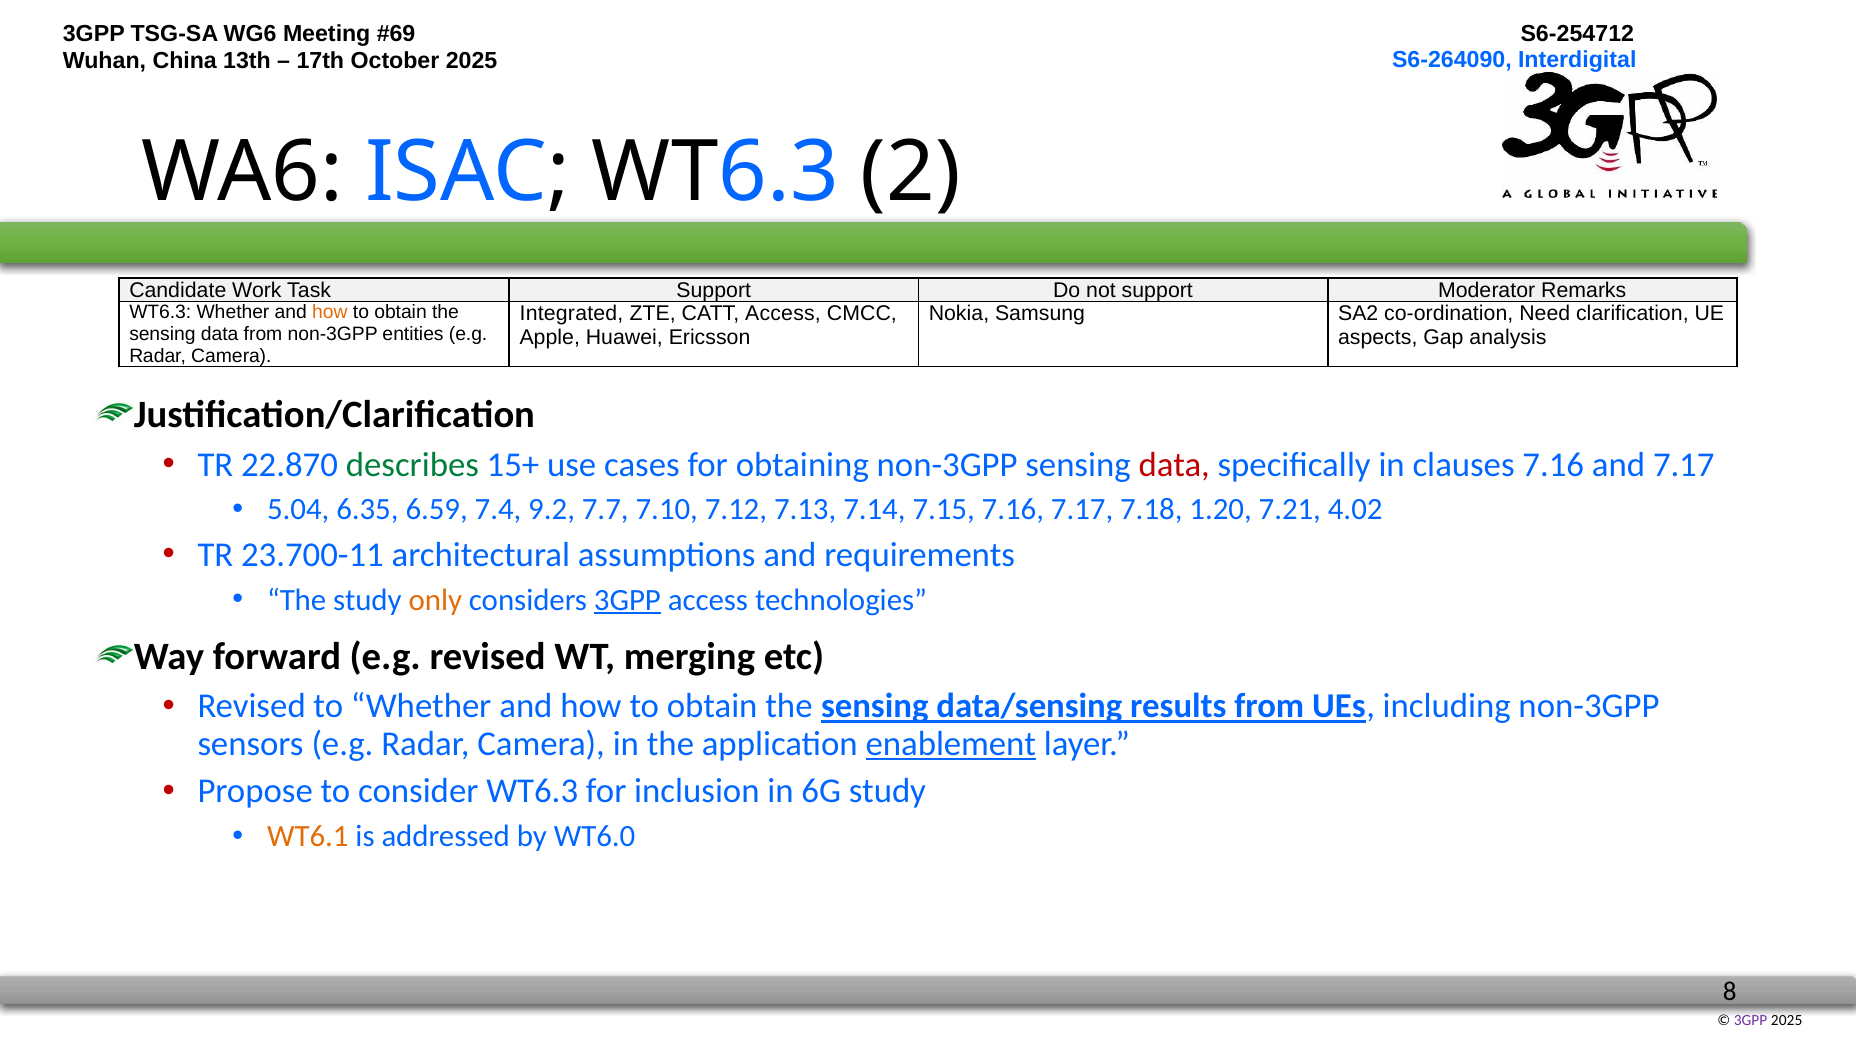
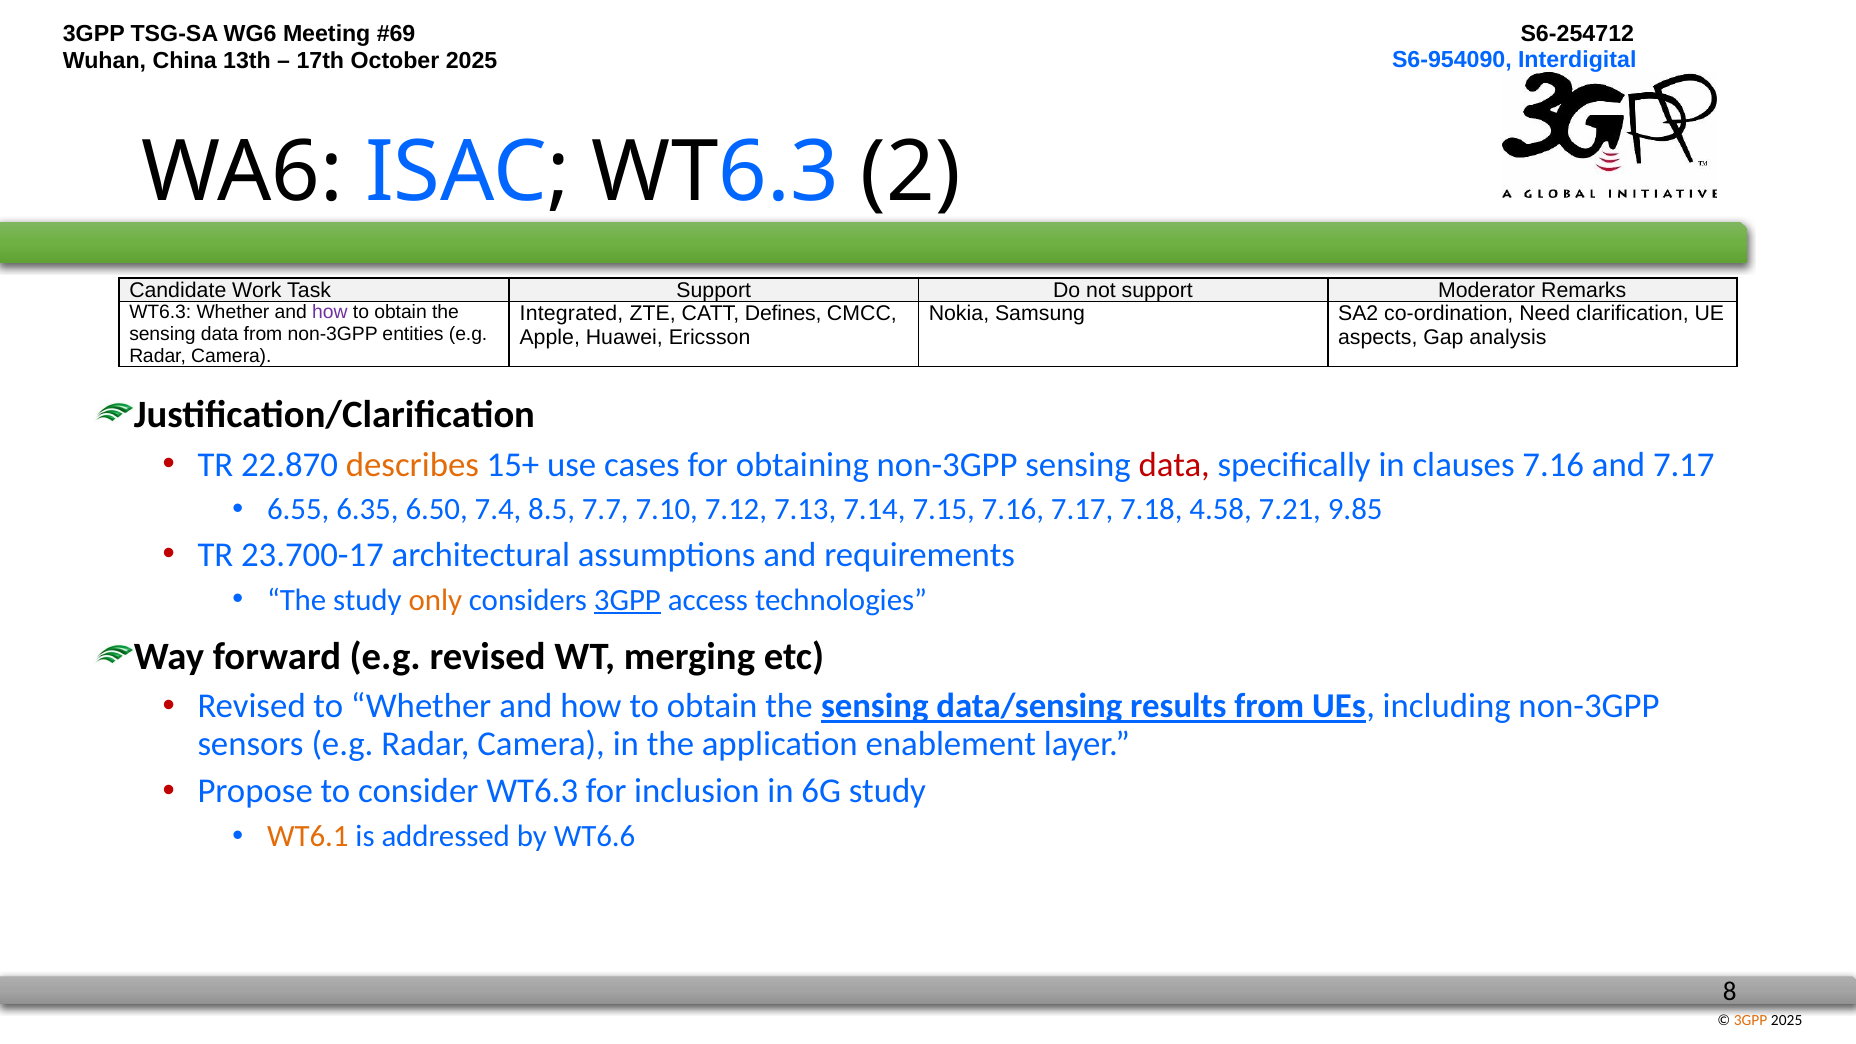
S6-264090: S6-264090 -> S6-954090 (1452, 60)
how colour: orange -> purple (330, 313)
CATT Access: Access -> Defines (783, 314)
describes colour: green -> orange (412, 465)
5.04: 5.04 -> 6.55 (298, 510)
6.59: 6.59 -> 6.50 (437, 510)
9.2: 9.2 -> 8.5 (552, 510)
1.20: 1.20 -> 4.58 (1221, 510)
4.02: 4.02 -> 9.85 (1355, 510)
23.700-11: 23.700-11 -> 23.700-17 (312, 555)
enablement underline: present -> none (951, 744)
WT6.0: WT6.0 -> WT6.6 (595, 836)
3GPP colour: purple -> orange (1751, 1021)
